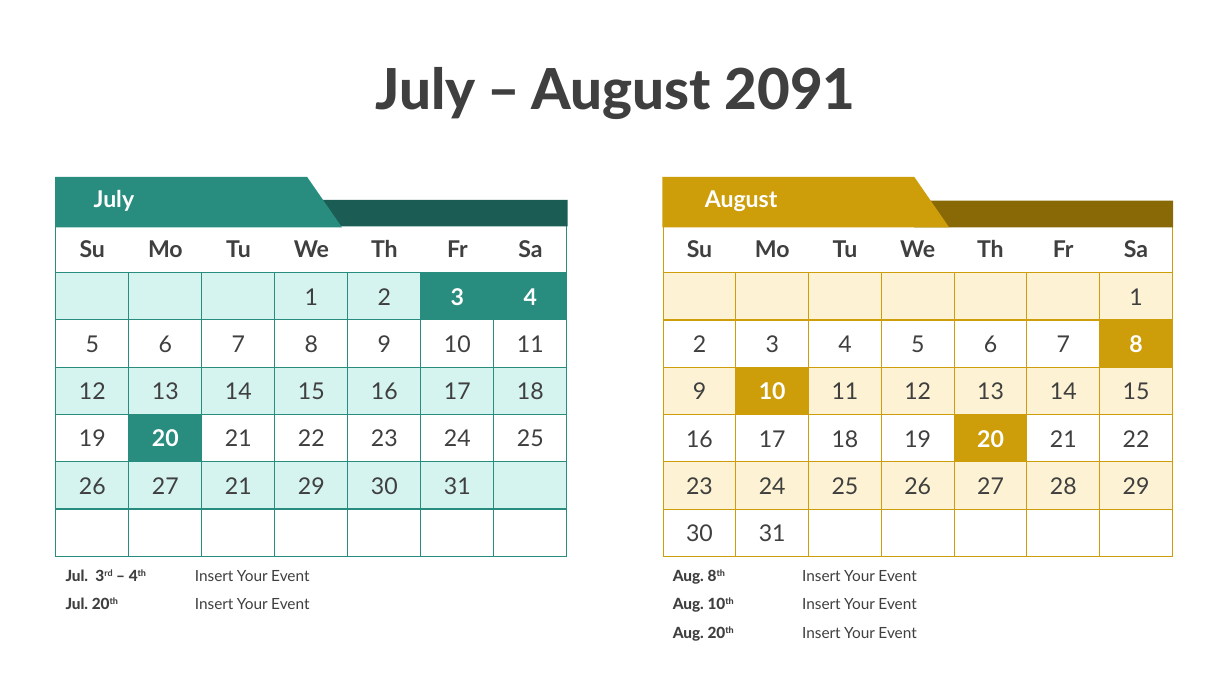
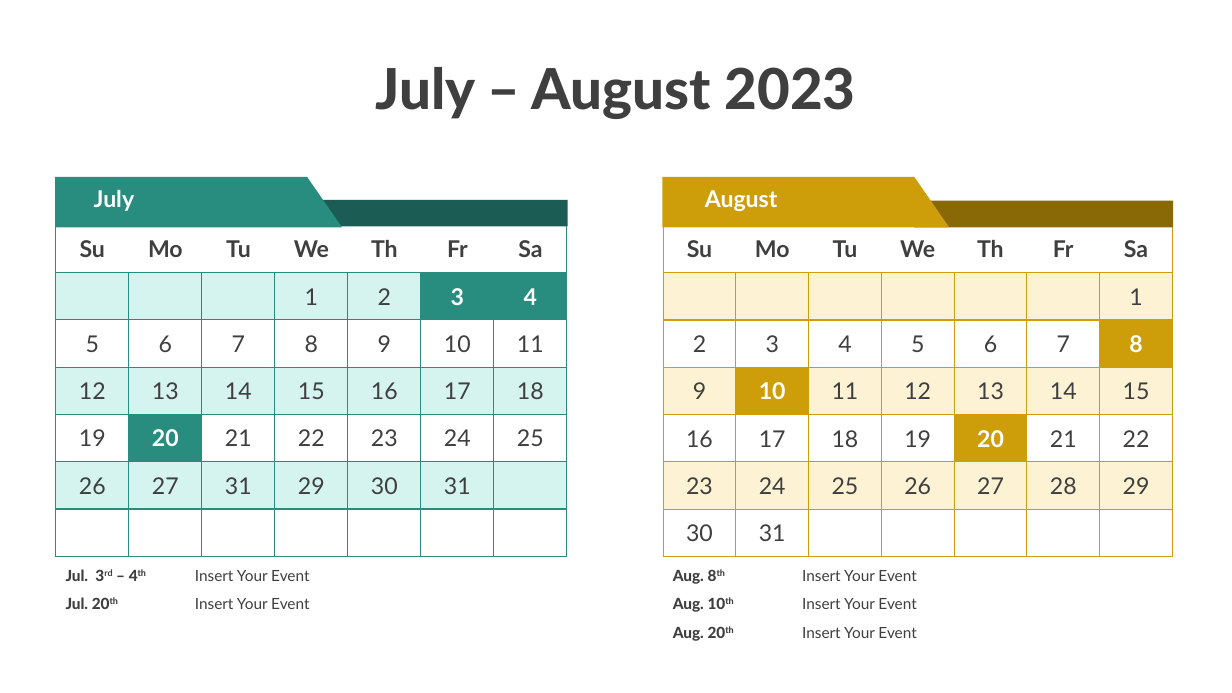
2091: 2091 -> 2023 (790, 91)
27 21: 21 -> 31 (238, 487)
